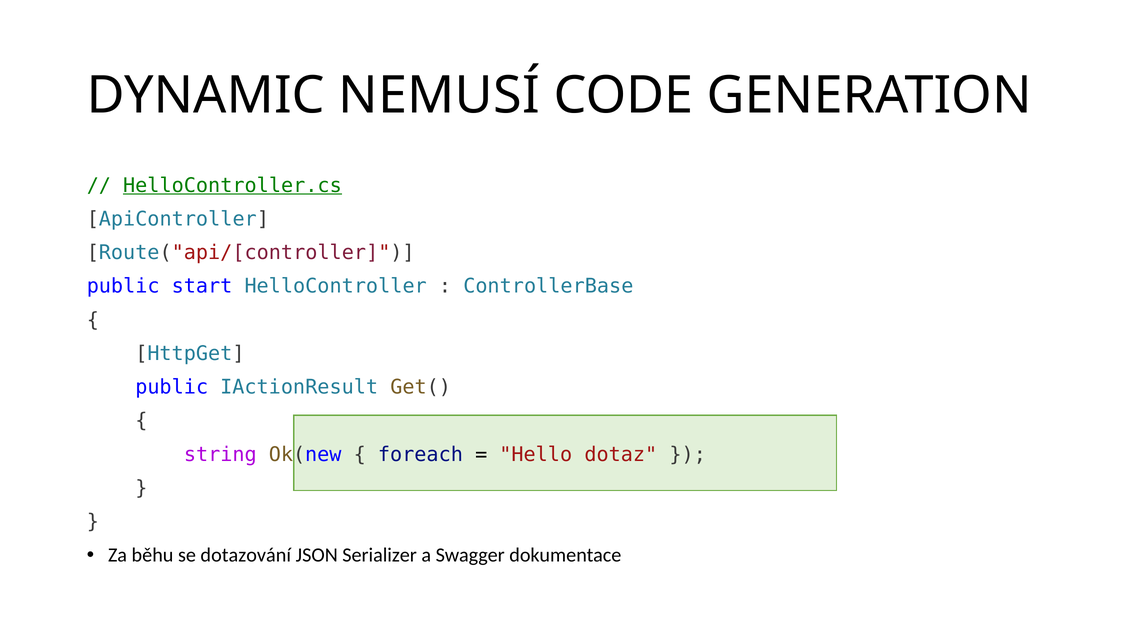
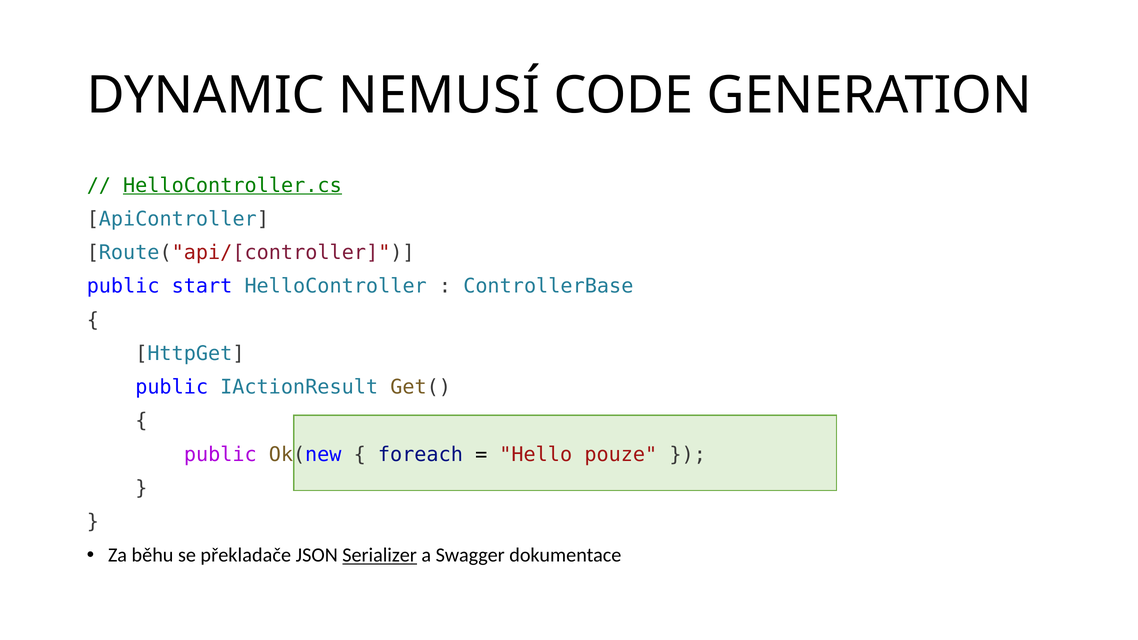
string: string -> public (220, 455)
dotaz: dotaz -> pouze (621, 455)
dotazování: dotazování -> překladače (246, 555)
Serializer underline: none -> present (380, 555)
